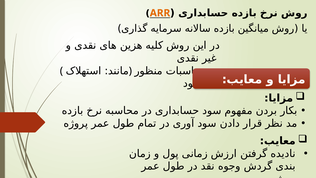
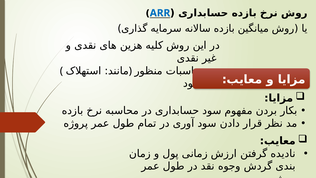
ARR colour: orange -> blue (160, 13)
